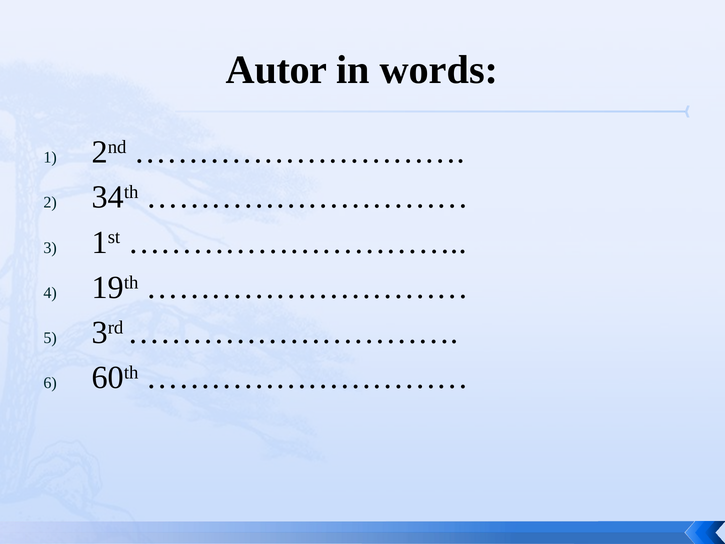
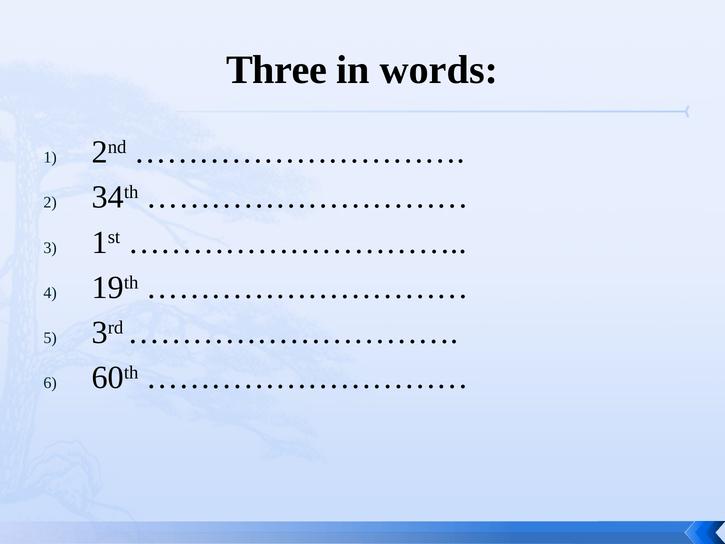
Autor: Autor -> Three (277, 70)
